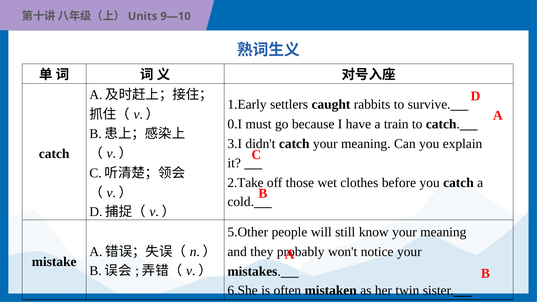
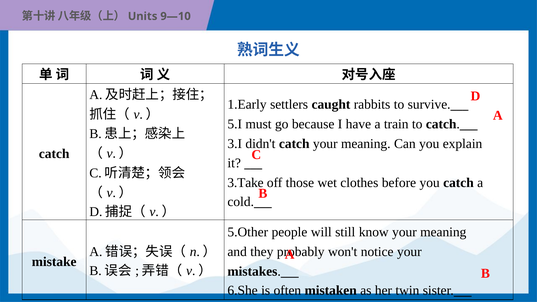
0.I: 0.I -> 5.I (235, 124)
2.Take: 2.Take -> 3.Take (246, 183)
